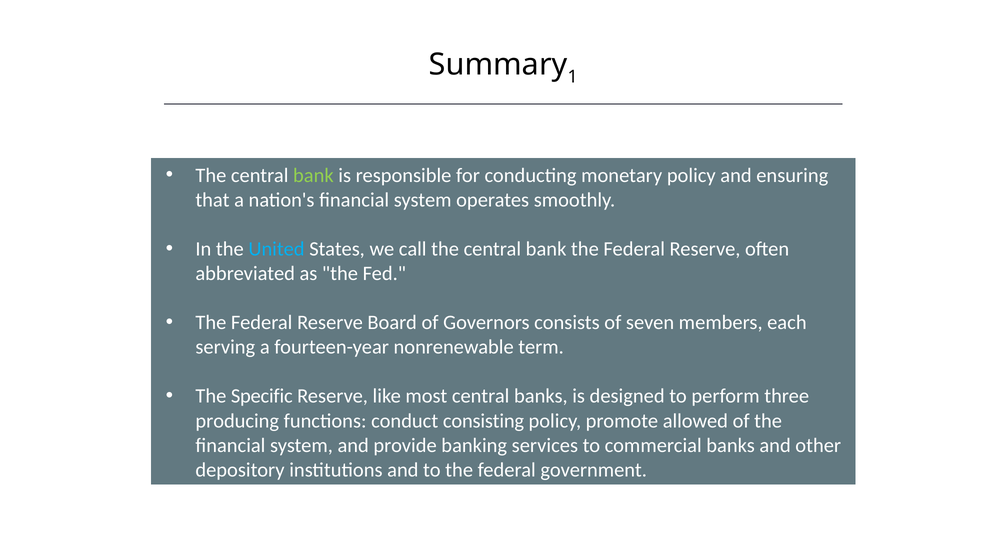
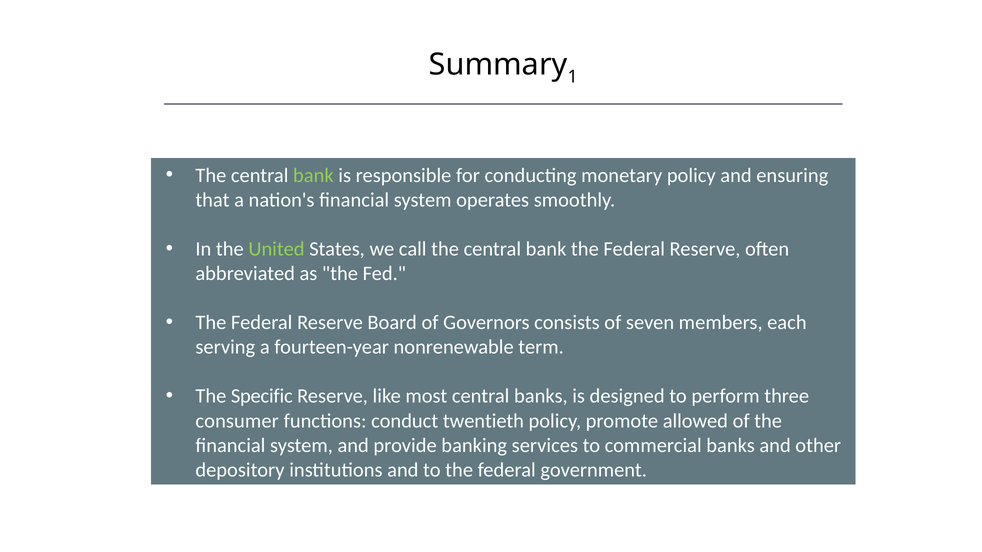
United colour: light blue -> light green (277, 249)
producing: producing -> consumer (237, 421)
consisting: consisting -> twentieth (483, 421)
